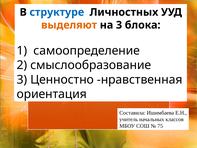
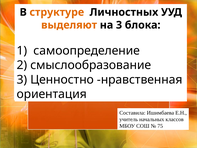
структуре colour: blue -> orange (57, 12)
